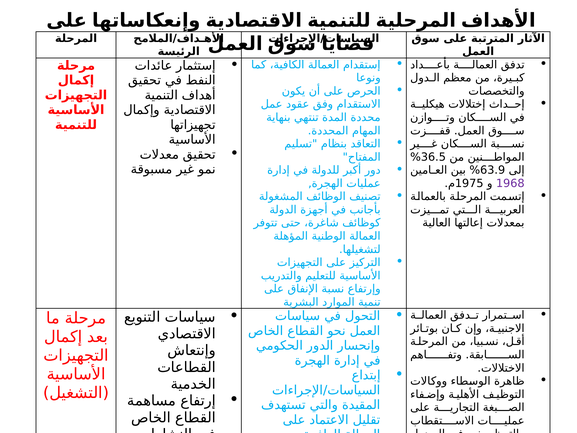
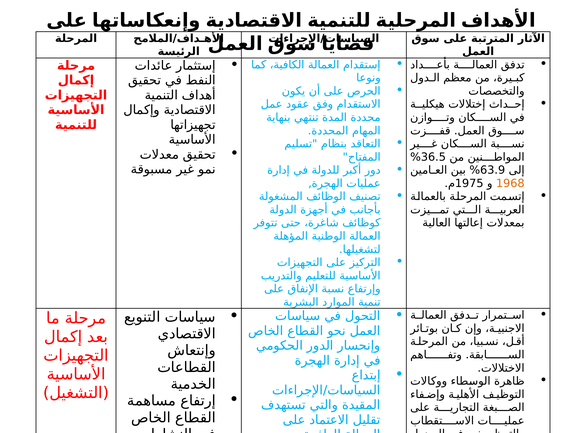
1968 colour: purple -> orange (510, 183)
